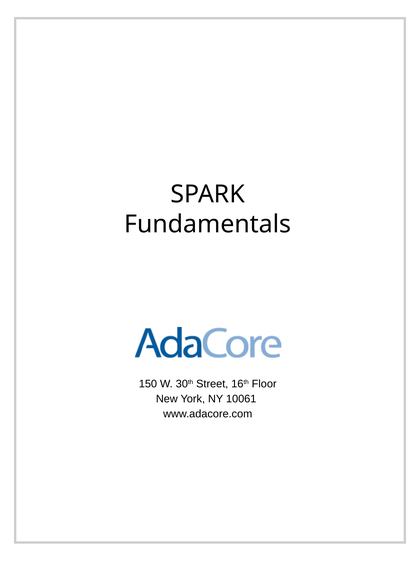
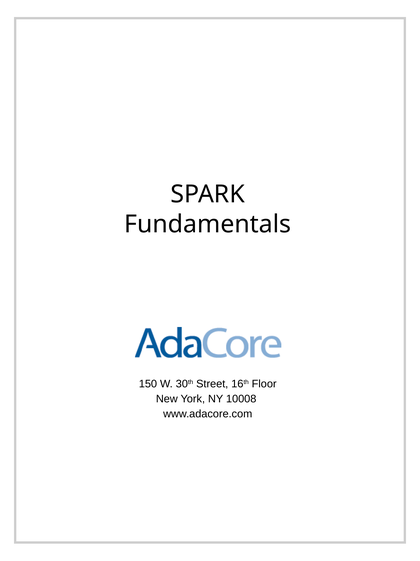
10061: 10061 -> 10008 (241, 398)
